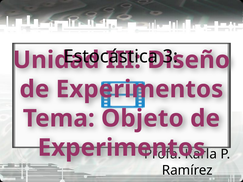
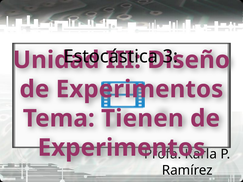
Objeto: Objeto -> Tienen (142, 118)
